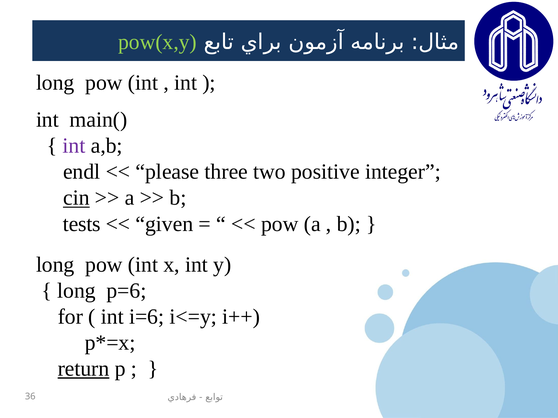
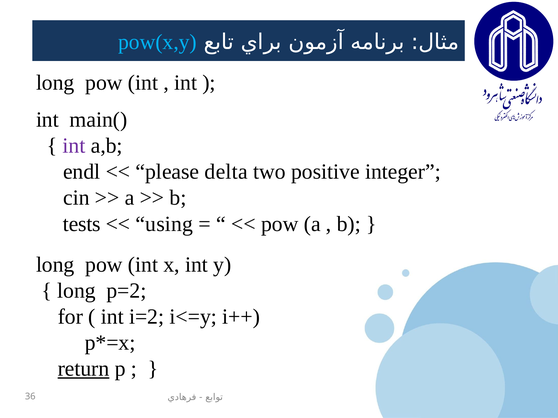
pow(x,y colour: light green -> light blue (157, 42)
three: three -> delta (226, 172)
cin underline: present -> none (76, 198)
given: given -> using (164, 224)
p=6: p=6 -> p=2 (126, 291)
i=6: i=6 -> i=2 (147, 317)
